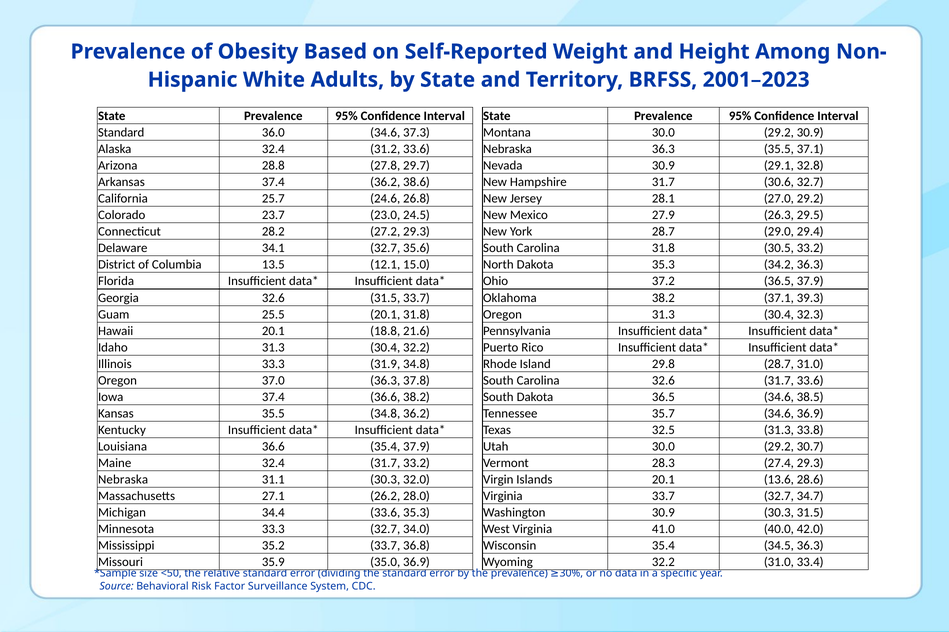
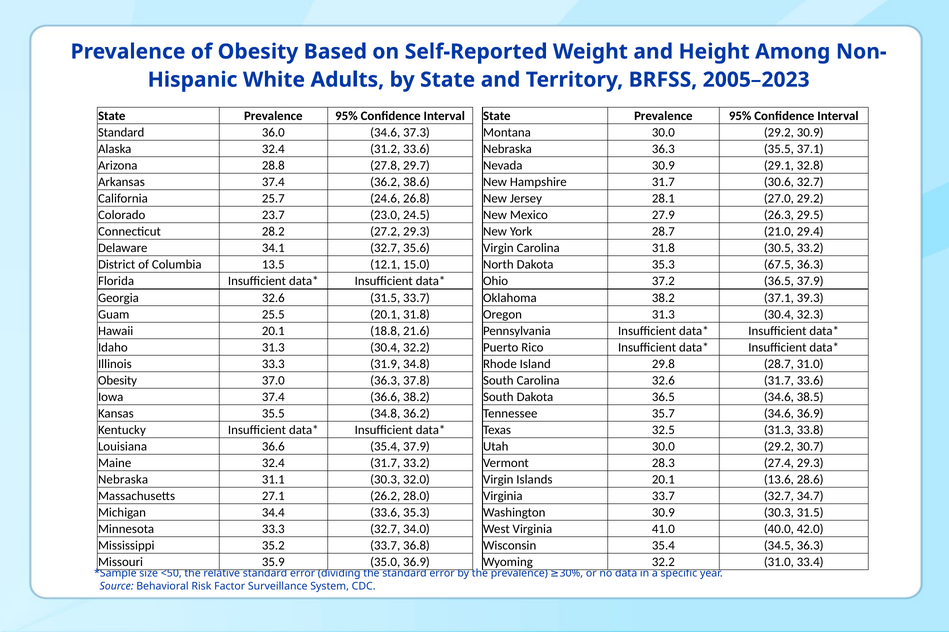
2001–2023: 2001–2023 -> 2005–2023 (756, 80)
29.0: 29.0 -> 21.0 (779, 232)
South: South -> Virgin (498, 248)
34.2: 34.2 -> 67.5 (779, 265)
Oregon: Oregon -> Obesity (118, 381)
